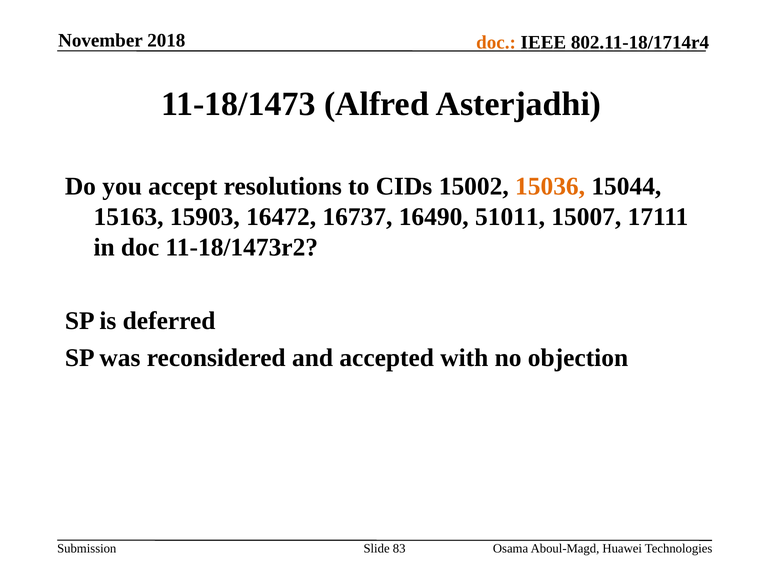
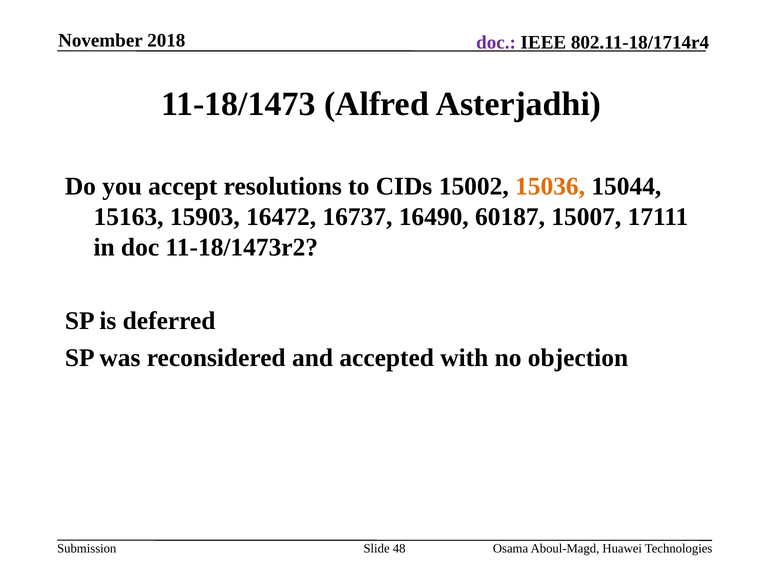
doc colour: orange -> purple (496, 42)
51011: 51011 -> 60187 (510, 217)
83: 83 -> 48 (399, 549)
